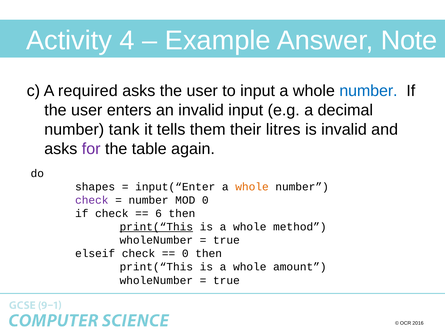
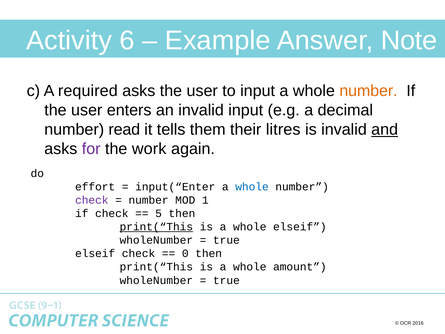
4: 4 -> 6 (127, 41)
number colour: blue -> orange (368, 91)
tank: tank -> read (124, 129)
and underline: none -> present (385, 129)
table: table -> work (149, 149)
shapes: shapes -> effort (95, 187)
whole colour: orange -> blue (252, 187)
MOD 0: 0 -> 1 (205, 200)
6: 6 -> 5 (159, 213)
whole method: method -> elseif (300, 227)
